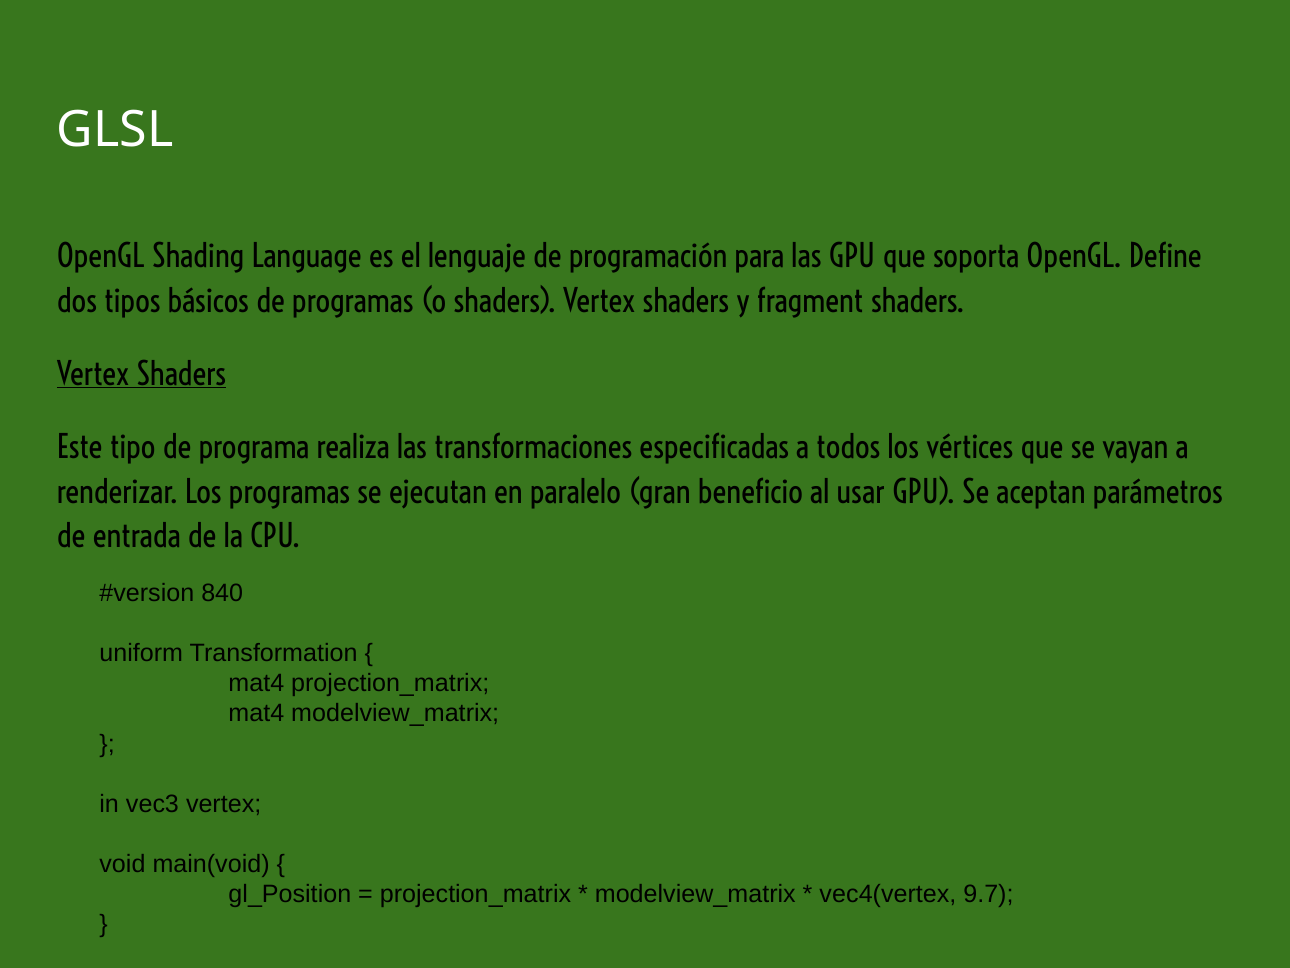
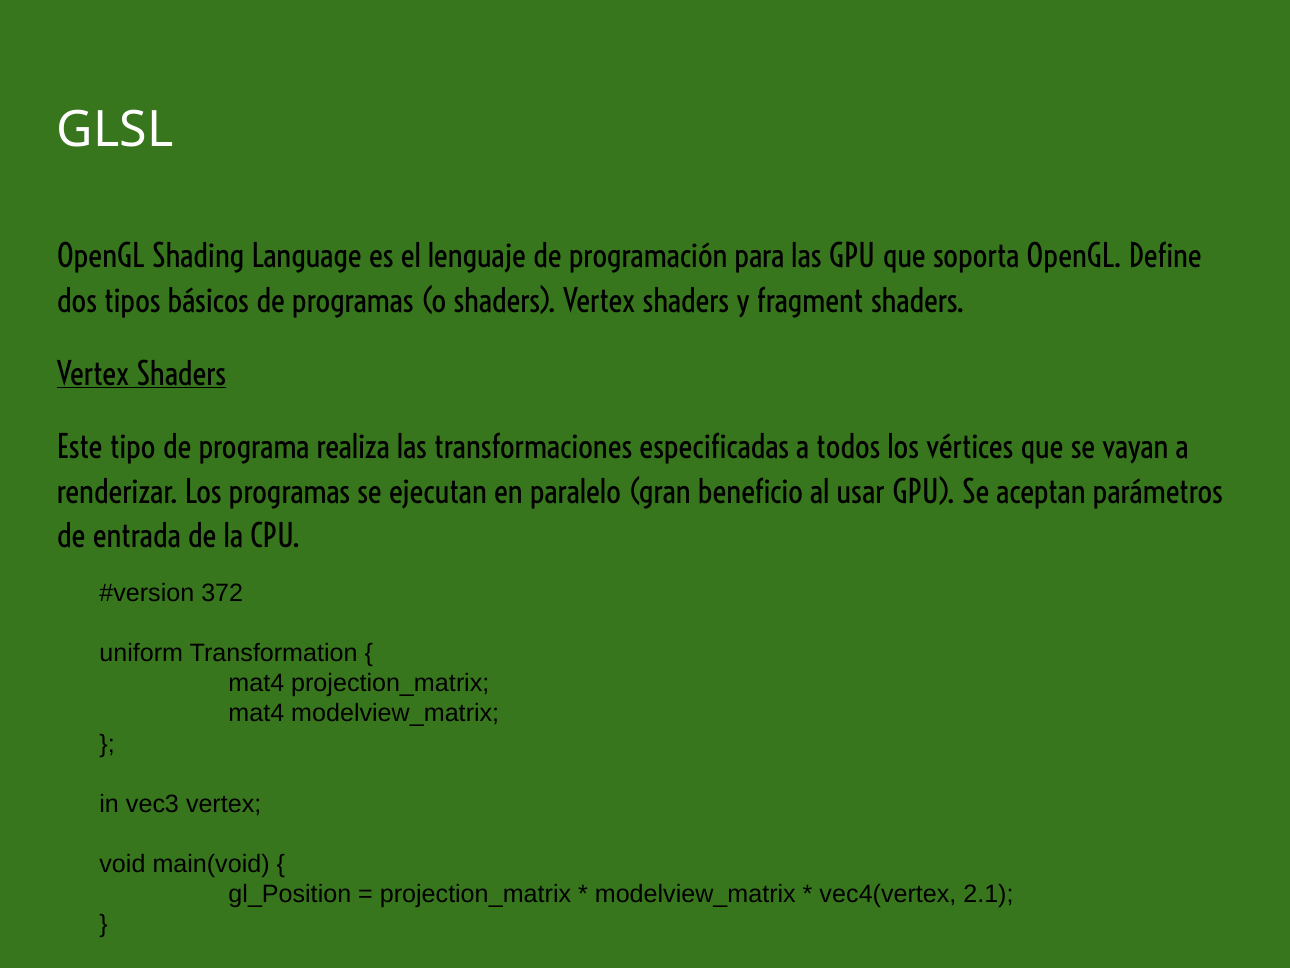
840: 840 -> 372 (222, 593)
9.7: 9.7 -> 2.1 (988, 894)
